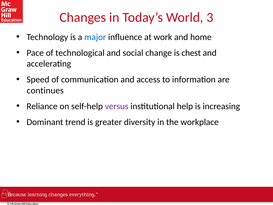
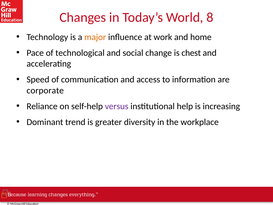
3: 3 -> 8 (210, 17)
major colour: blue -> orange (95, 37)
continues: continues -> corporate (45, 90)
